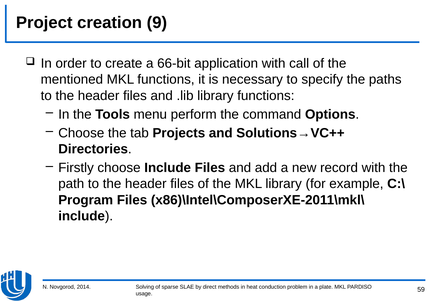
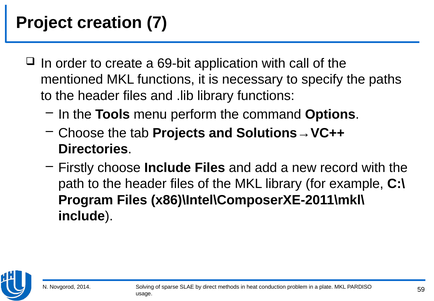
9: 9 -> 7 (157, 23)
66-bit: 66-bit -> 69-bit (174, 63)
